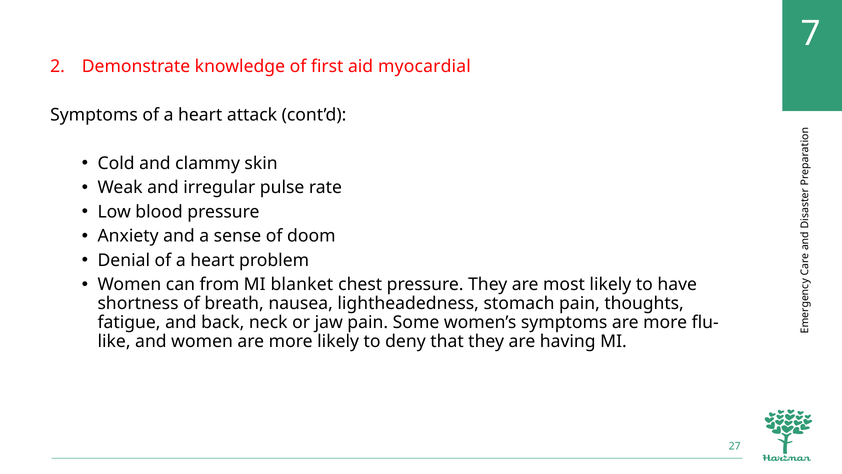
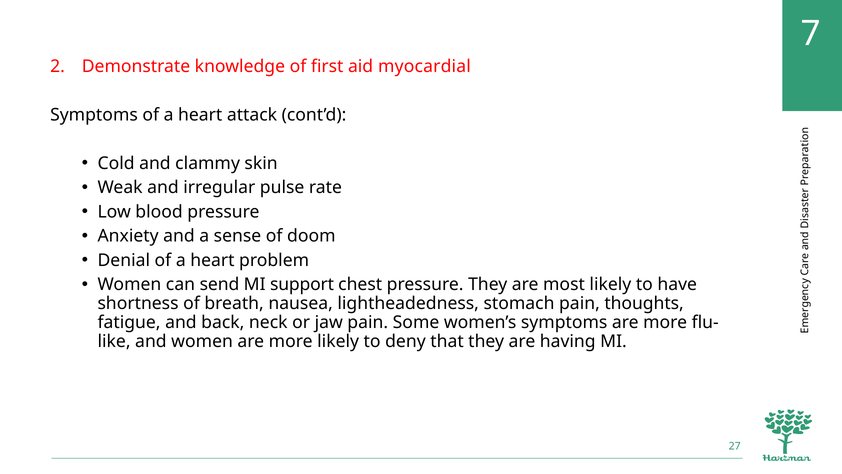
from: from -> send (219, 284)
blanket: blanket -> support (302, 284)
